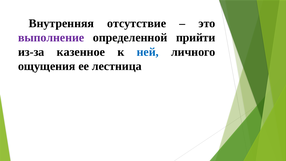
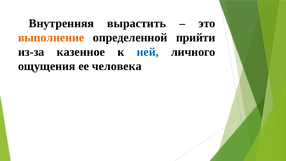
отсутствие: отсутствие -> вырастить (137, 23)
выполнение colour: purple -> orange (51, 38)
лестница: лестница -> человека (117, 66)
